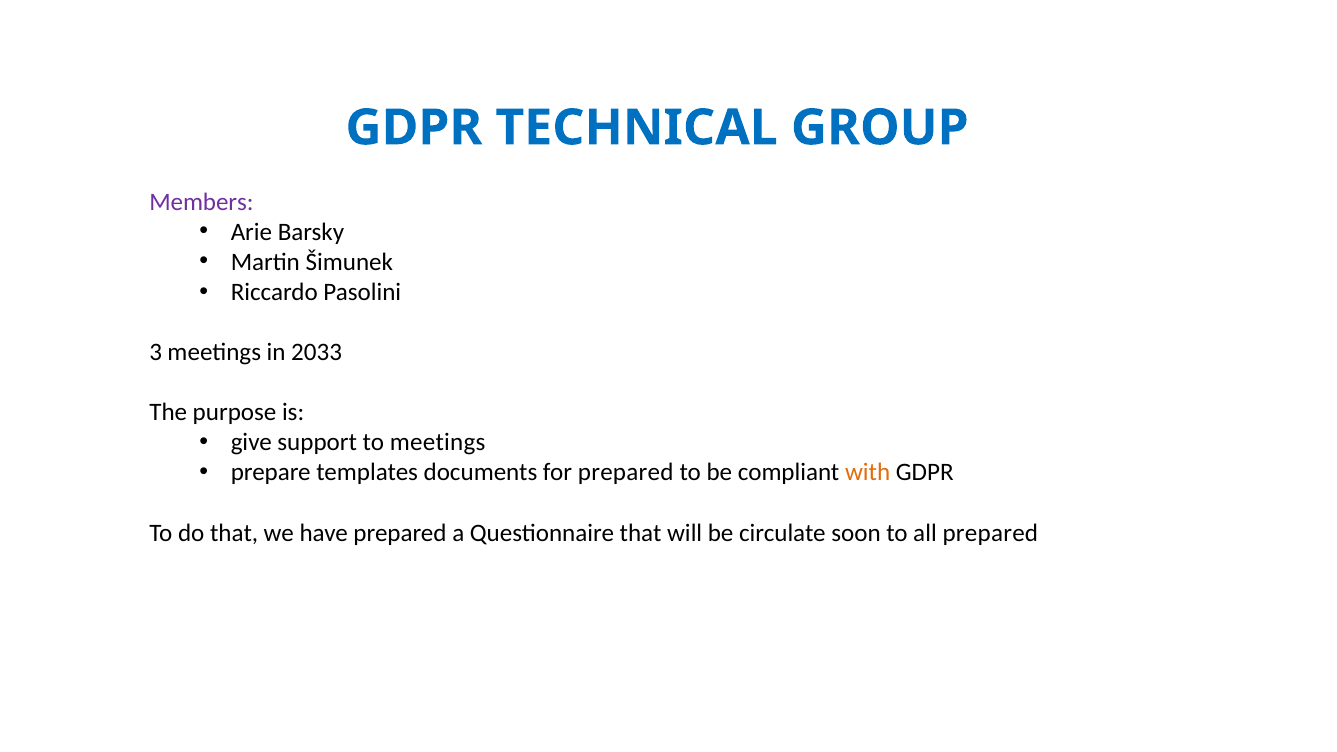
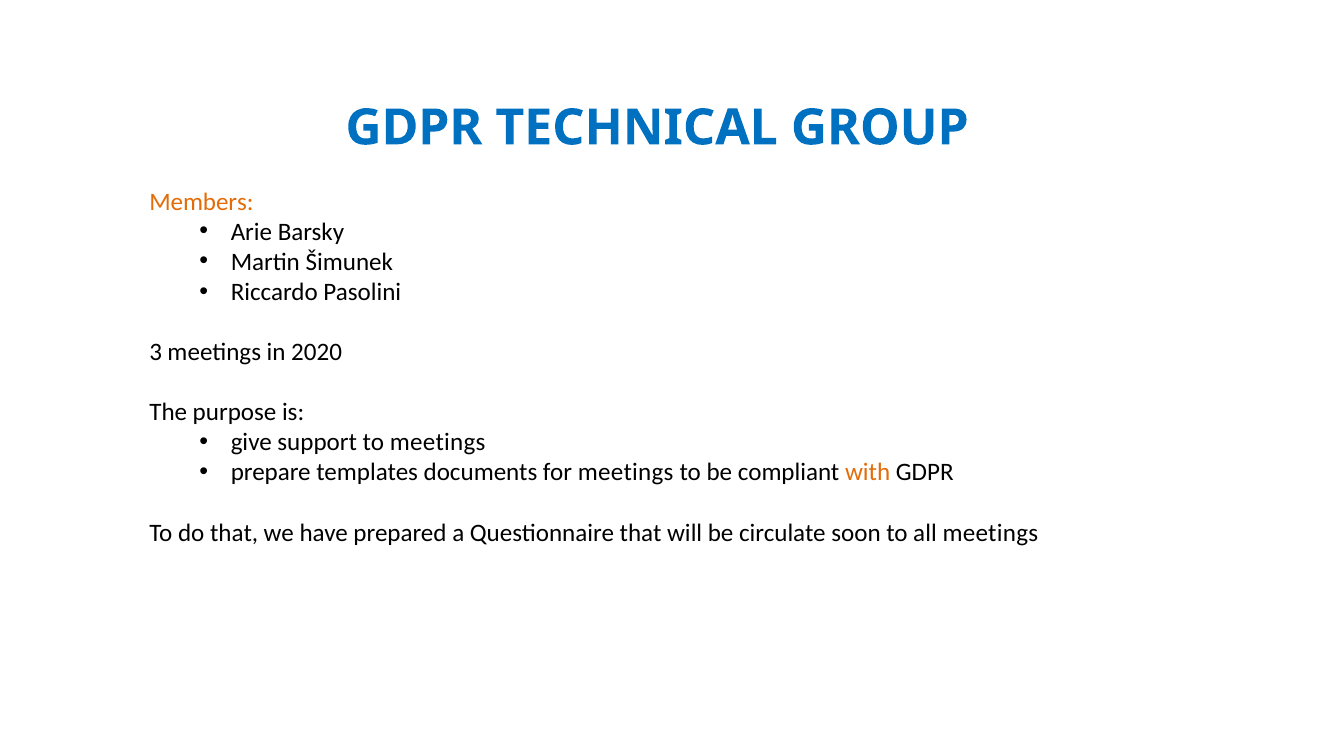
Members colour: purple -> orange (201, 202)
2033: 2033 -> 2020 (317, 352)
for prepared: prepared -> meetings (626, 473)
all prepared: prepared -> meetings (990, 533)
